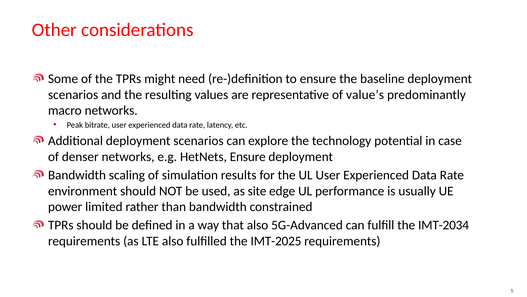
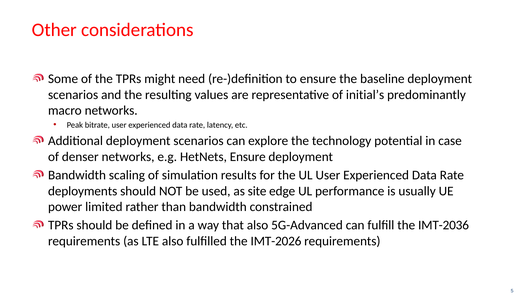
value’s: value’s -> initial’s (365, 95)
environment: environment -> deployments (83, 191)
IMT-2034: IMT-2034 -> IMT-2036 (444, 225)
IMT-2025: IMT-2025 -> IMT-2026 (276, 241)
